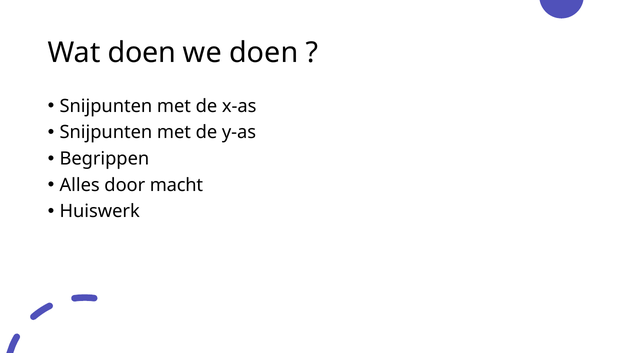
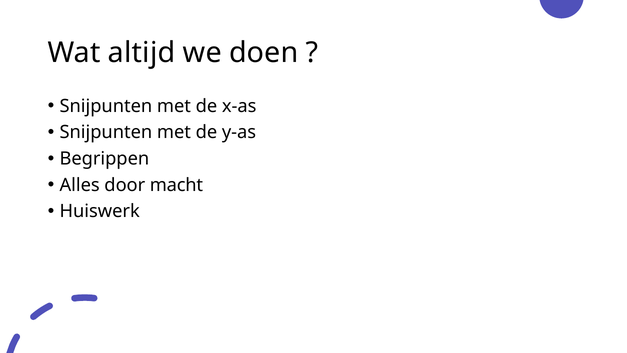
Wat doen: doen -> altijd (142, 53)
